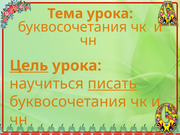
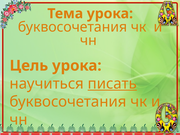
Цель underline: present -> none (29, 66)
